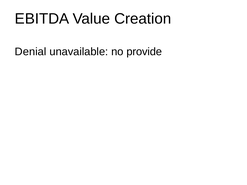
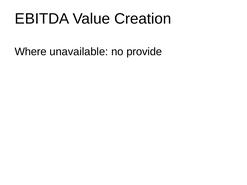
Denial: Denial -> Where (31, 52)
